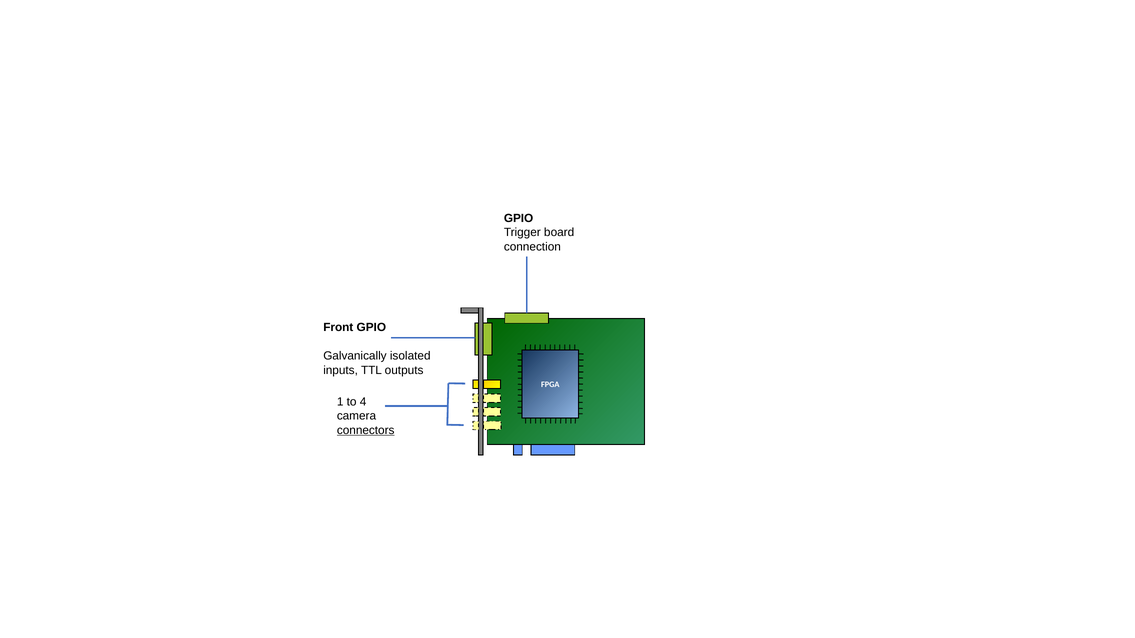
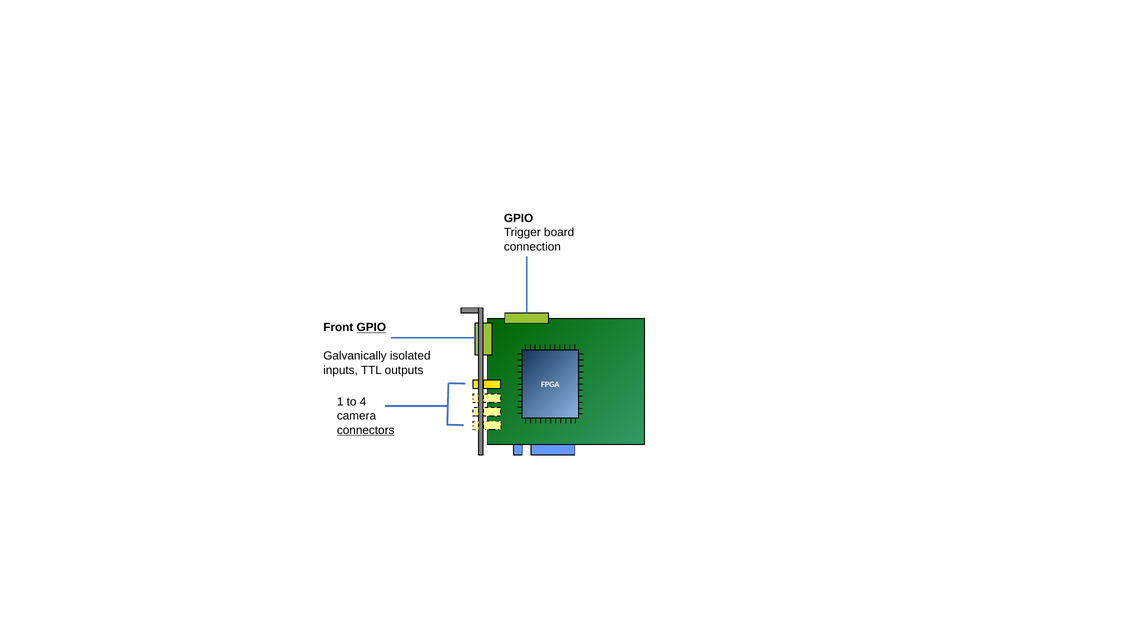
GPIO underline: none -> present (371, 328)
